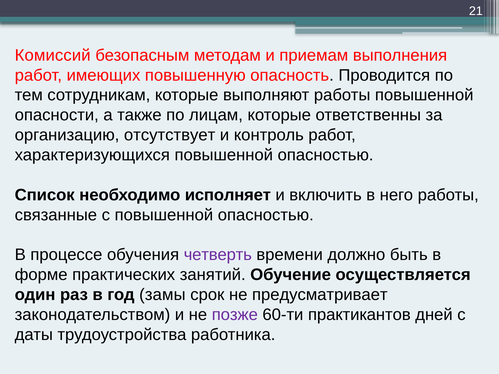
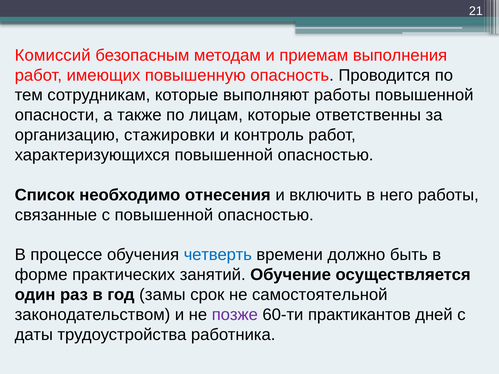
отсутствует: отсутствует -> стажировки (170, 135)
исполняет: исполняет -> отнесения (228, 195)
четверть colour: purple -> blue (218, 255)
предусматривает: предусматривает -> самостоятельной (320, 295)
